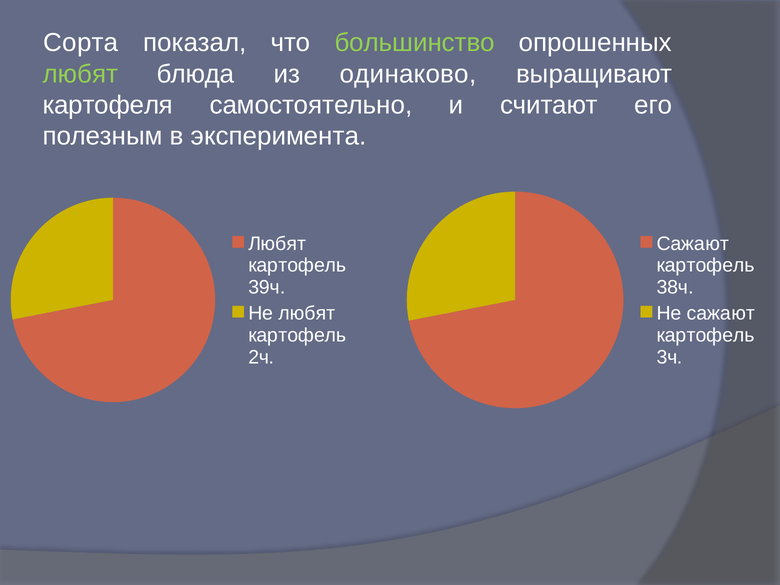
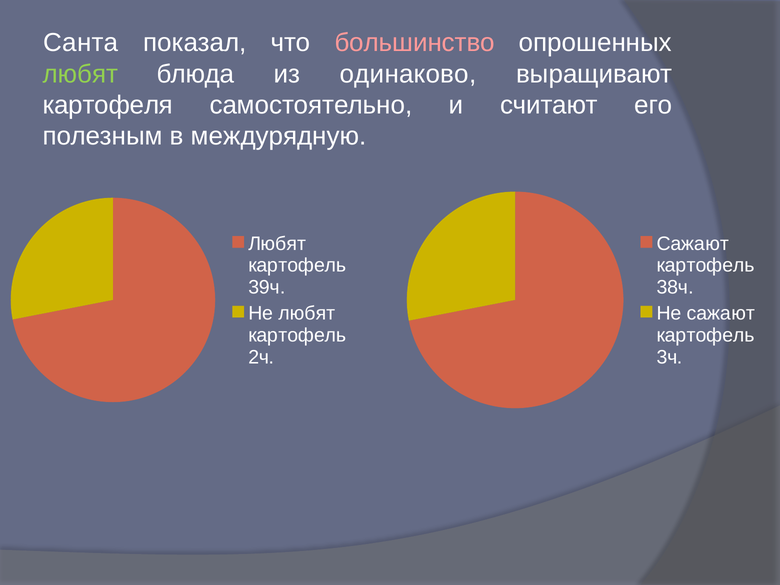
Сорта: Сорта -> Санта (81, 43)
большинство colour: light green -> pink (415, 43)
эксперимента: эксперимента -> междурядную (279, 136)
